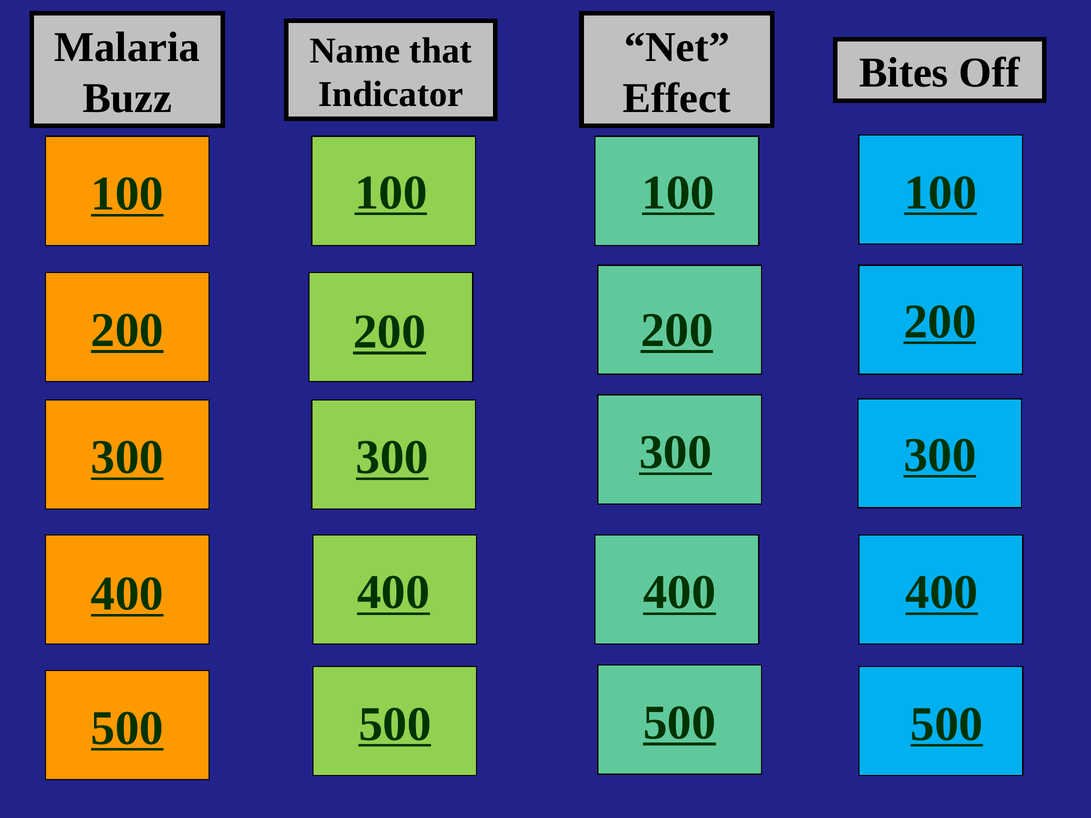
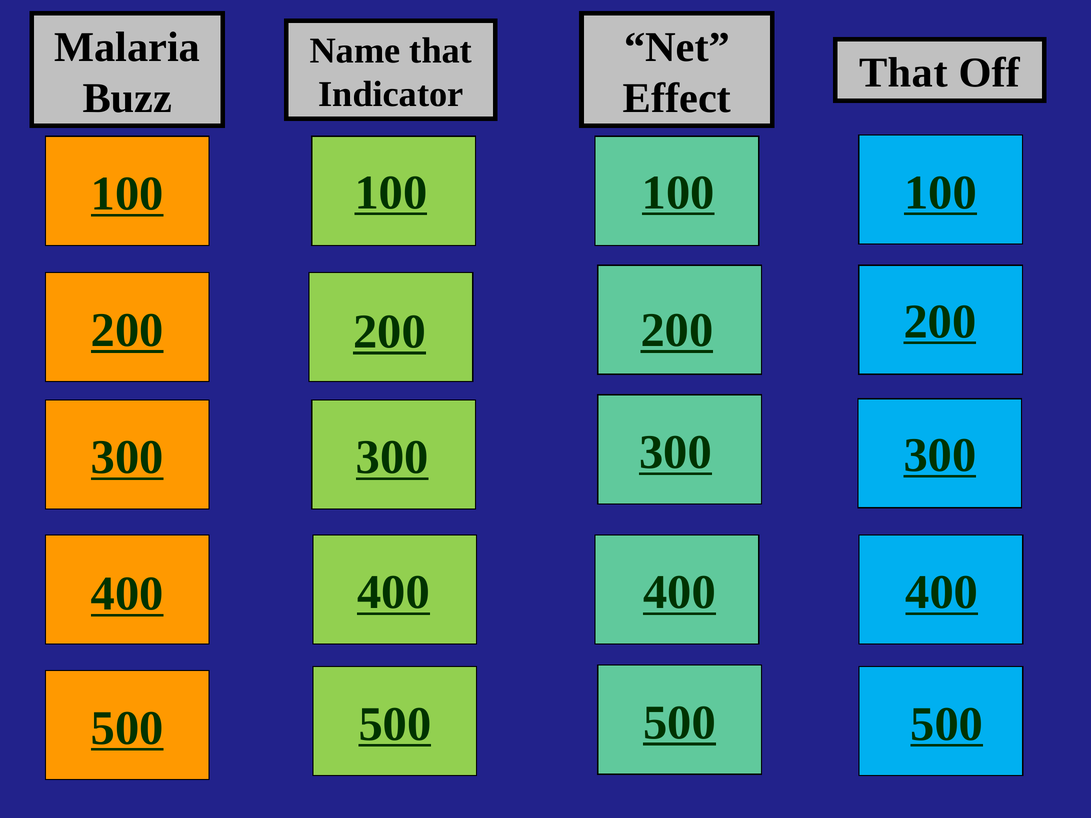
Bites: Bites -> That (904, 73)
